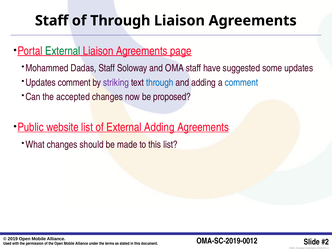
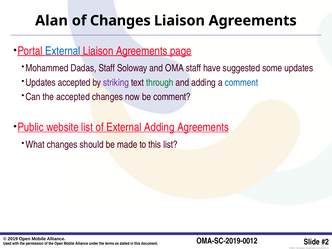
Staff: Staff -> Alan (52, 21)
of Through: Through -> Changes (120, 21)
External colour: green -> blue (63, 51)
Updates comment: comment -> accepted (74, 83)
through colour: blue -> green (160, 83)
be proposed: proposed -> comment (172, 97)
